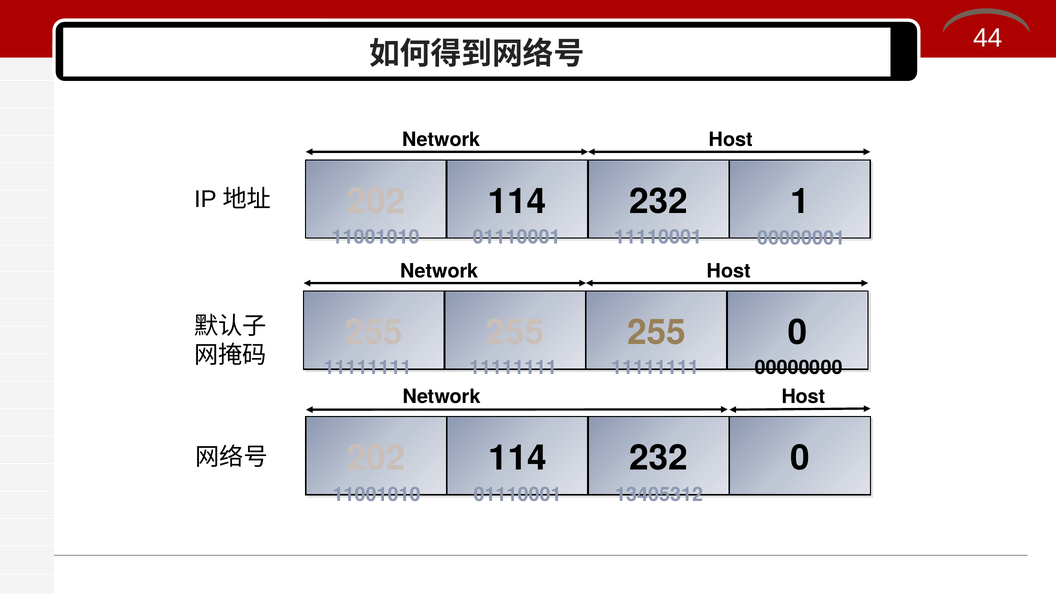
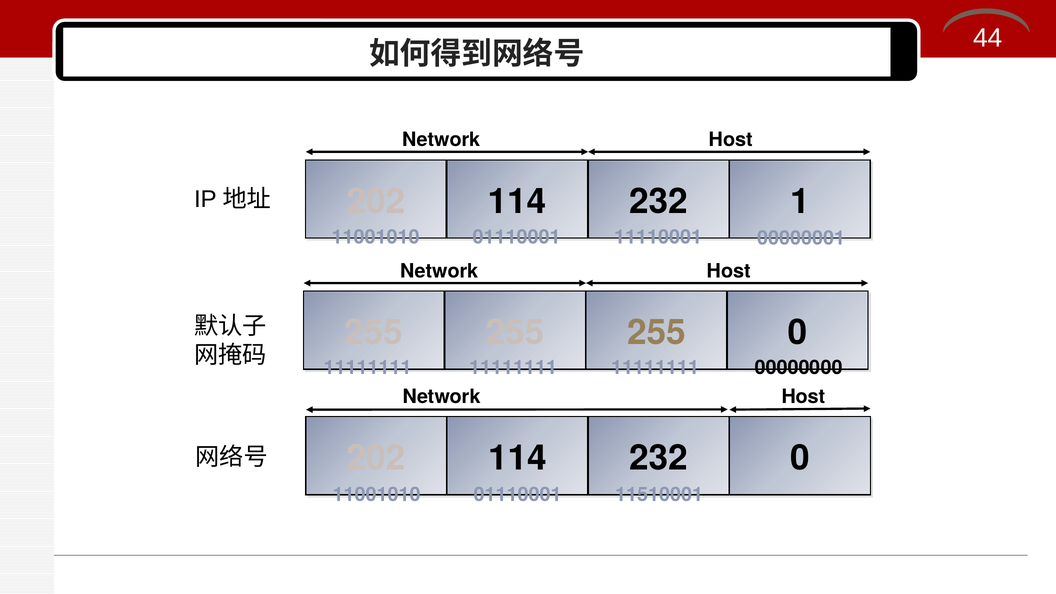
13405312: 13405312 -> 11510001 (659, 495)
